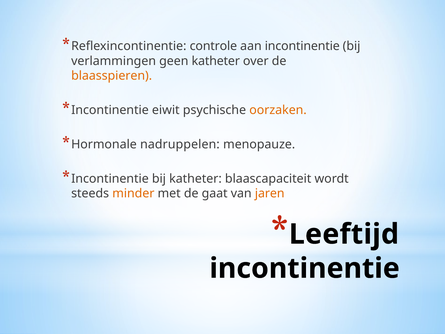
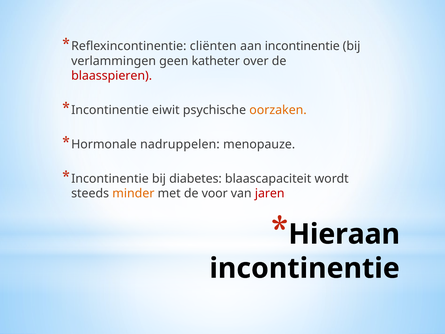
controle: controle -> cliënten (213, 46)
blaasspieren colour: orange -> red (112, 76)
bij katheter: katheter -> diabetes (195, 179)
gaat: gaat -> voor (215, 193)
jaren colour: orange -> red (270, 193)
Leeftijd: Leeftijd -> Hieraan (344, 234)
